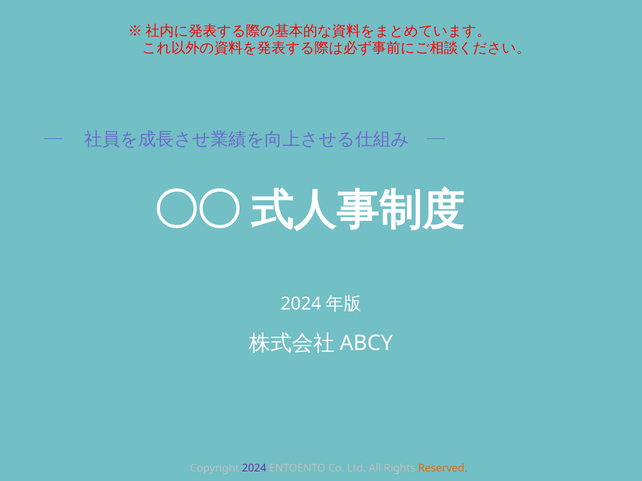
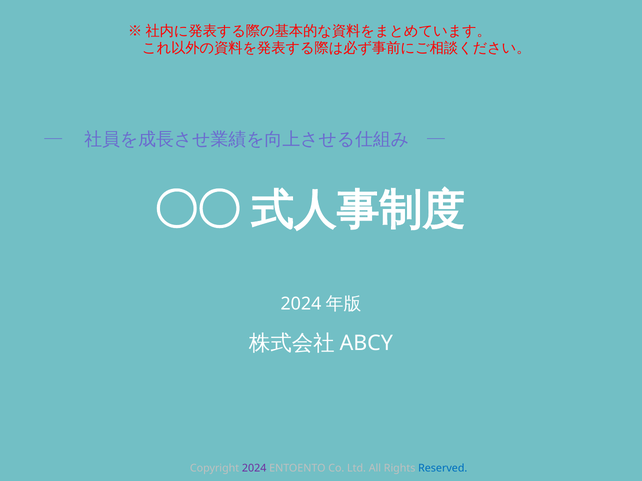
Reserved colour: orange -> blue (443, 468)
